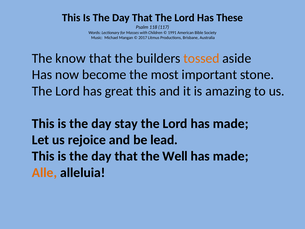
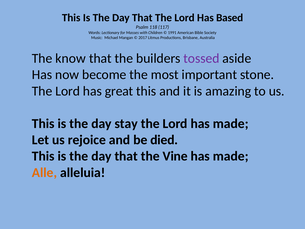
These: These -> Based (230, 18)
tossed colour: orange -> purple (201, 58)
lead: lead -> died (164, 140)
Well: Well -> Vine (175, 156)
